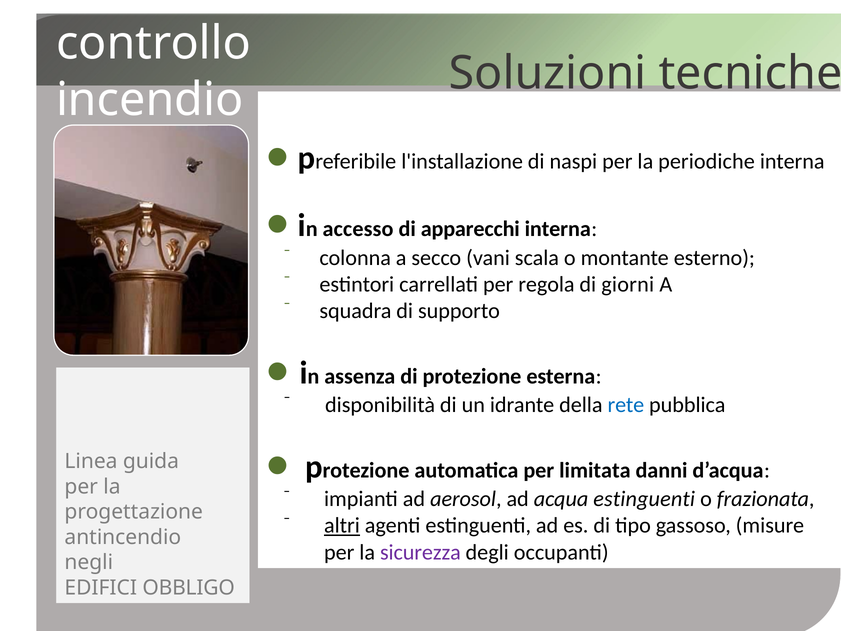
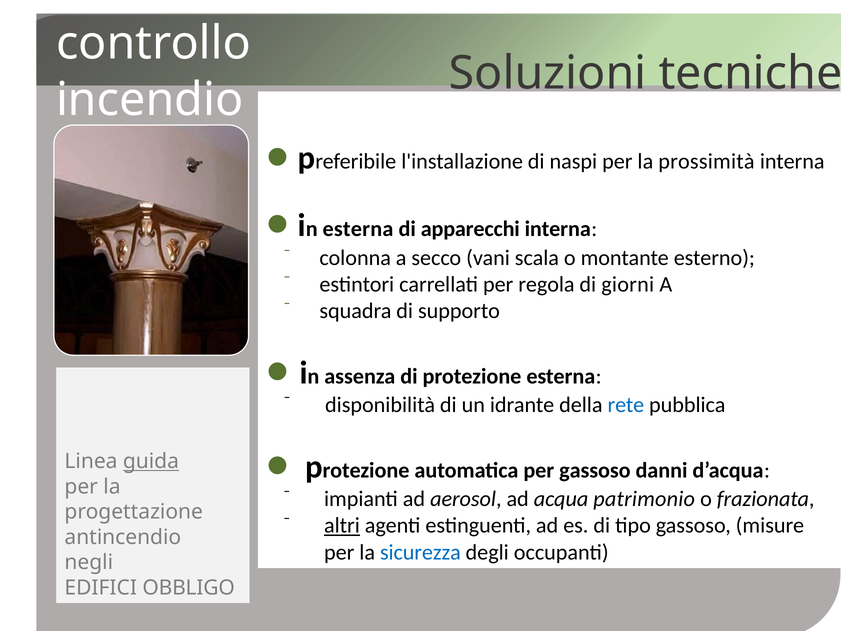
periodiche: periodiche -> prossimità (706, 162)
accesso: accesso -> esterna (358, 229)
per limitata: limitata -> gassoso (595, 470)
guida underline: none -> present (151, 461)
acqua estinguenti: estinguenti -> patrimonio (644, 499)
sicurezza colour: purple -> blue (420, 552)
